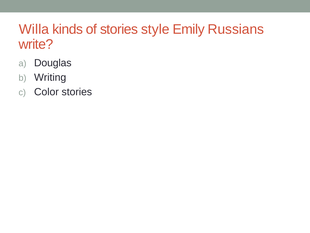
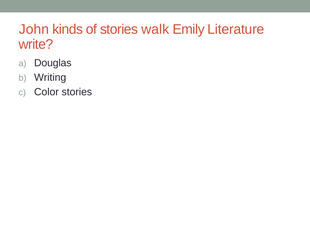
Willa: Willa -> John (34, 29)
style: style -> walk (155, 29)
Russians: Russians -> Literature (236, 29)
